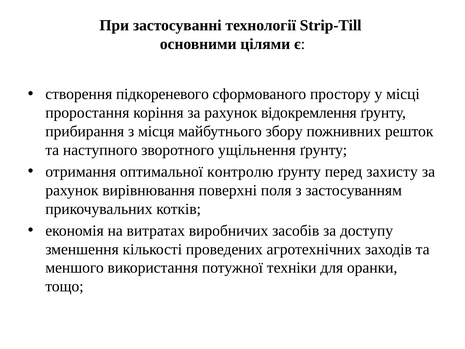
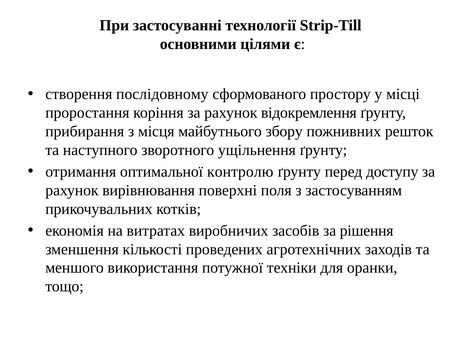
підкореневого: підкореневого -> послідовному (162, 94)
захисту: захисту -> доступу (392, 172)
доступу: доступу -> рішення (367, 230)
